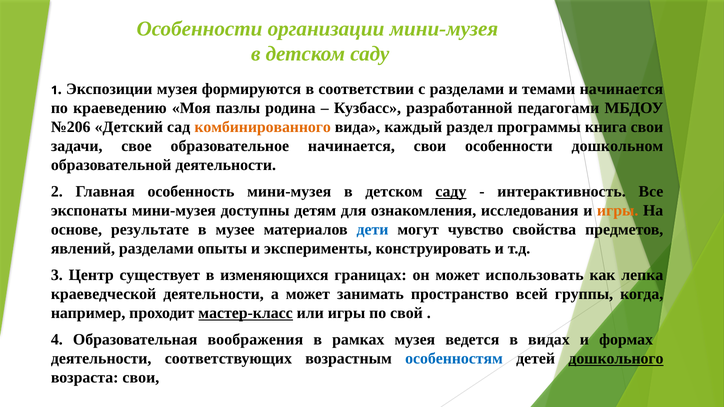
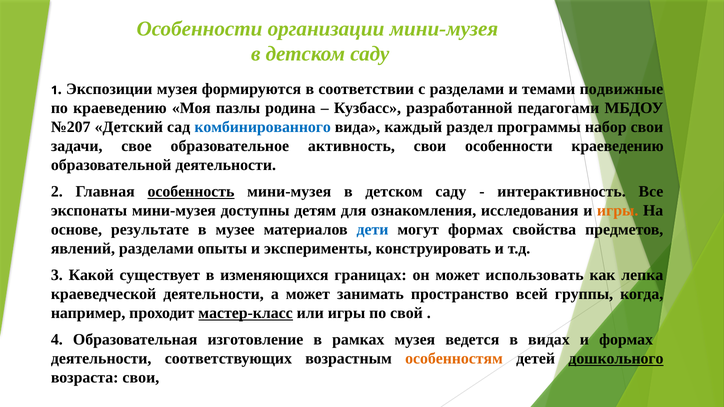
темами начинается: начинается -> подвижные (621, 89)
№206: №206 -> №207 (71, 127)
комбинированного colour: orange -> blue (263, 127)
книга: книга -> набор (606, 127)
образовательное начинается: начинается -> активность (351, 146)
особенности дошкольном: дошкольном -> краеведению (618, 146)
особенность underline: none -> present (191, 192)
саду underline: present -> none (451, 192)
могут чувство: чувство -> формах (476, 230)
Центр: Центр -> Какой (91, 275)
воображения: воображения -> изготовление (255, 340)
особенностям colour: blue -> orange (454, 359)
